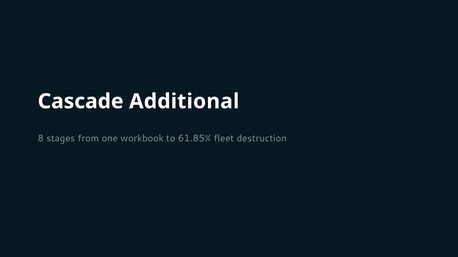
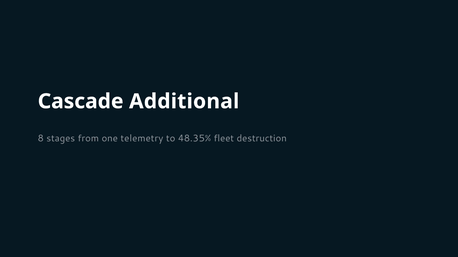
workbook: workbook -> telemetry (142, 139)
61.85%: 61.85% -> 48.35% (194, 139)
